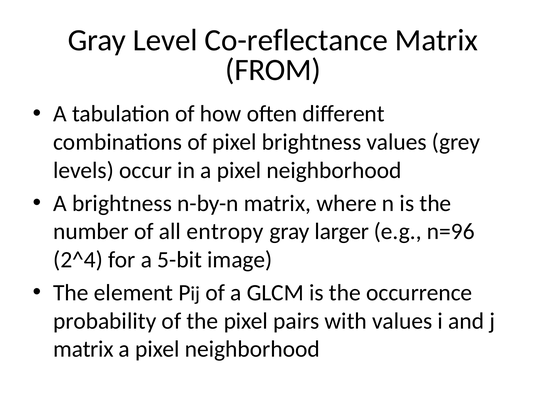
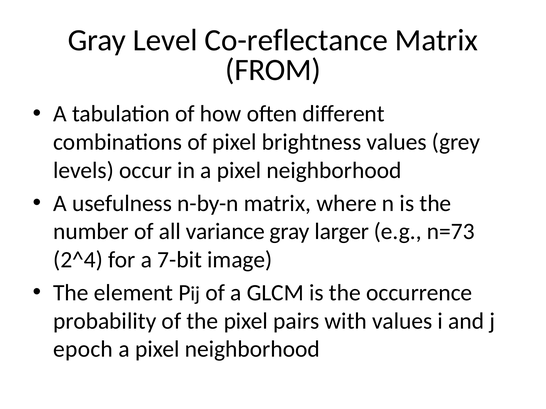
A brightness: brightness -> usefulness (122, 204)
entropy: entropy -> variance (225, 232)
n=96: n=96 -> n=73 (451, 232)
5-bit: 5-bit -> 7-bit (180, 260)
matrix: matrix -> epoch (83, 350)
